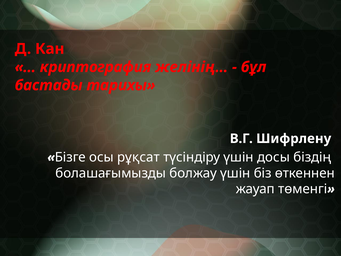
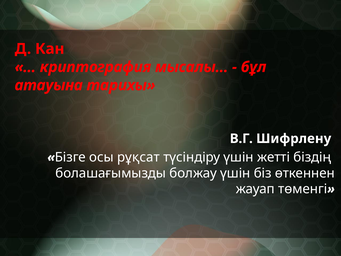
желiнiң…: желiнiң… -> мысалы… (192, 67)
бастады: бастады -> атауына (49, 85)
досы: досы -> жетті (274, 157)
